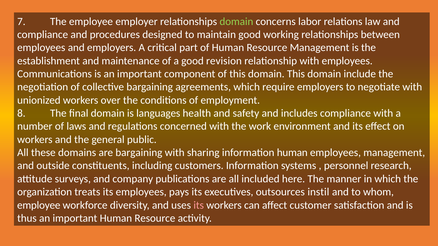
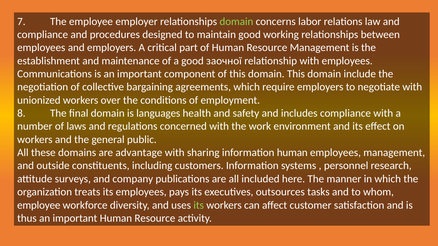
revision: revision -> заочної (224, 61)
are bargaining: bargaining -> advantage (139, 153)
instil: instil -> tasks (318, 192)
its colour: pink -> light green (199, 205)
